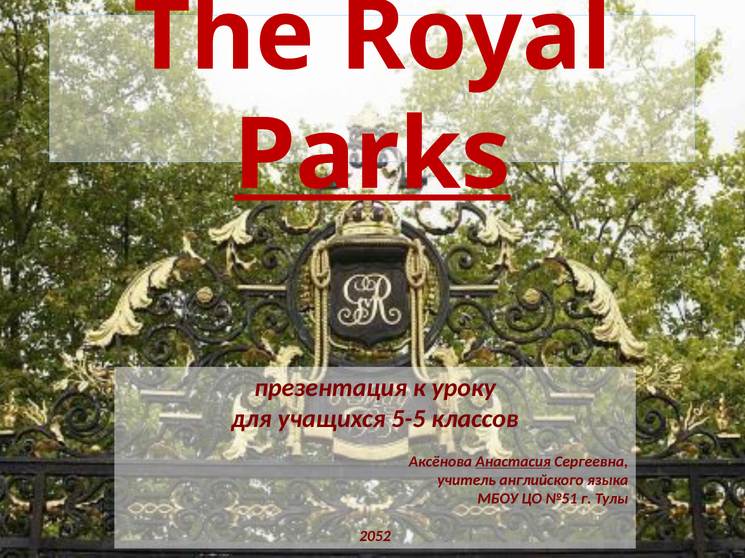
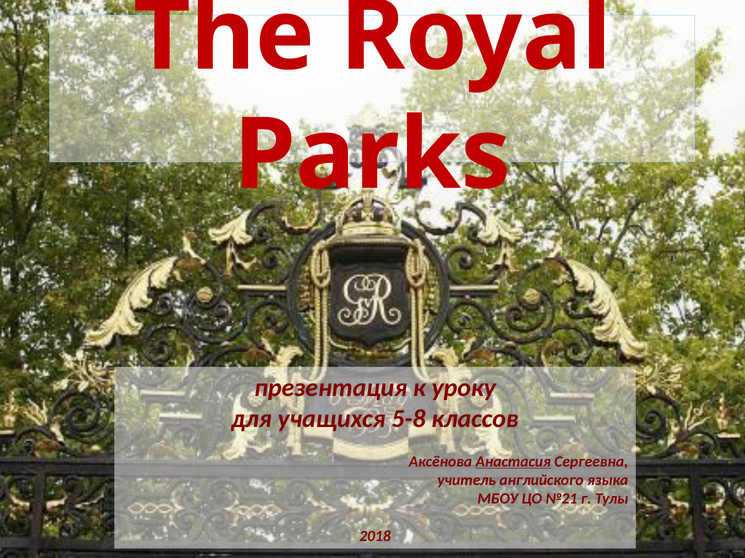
Parks underline: present -> none (372, 155)
5-5: 5-5 -> 5-8 (408, 419)
№51: №51 -> №21 (561, 499)
2052: 2052 -> 2018 (375, 537)
